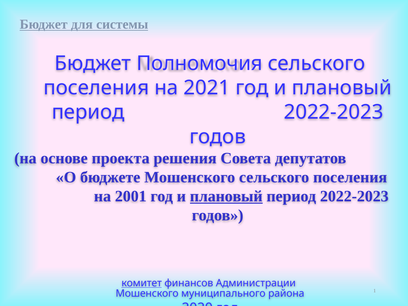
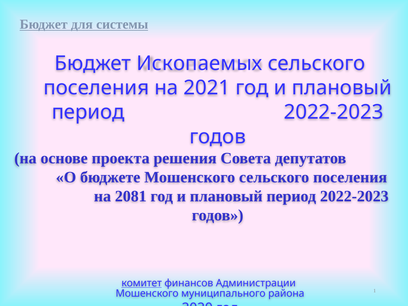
Полномочия: Полномочия -> Ископаемых (199, 63)
2001: 2001 -> 2081 (131, 196)
плановый underline: present -> none (226, 196)
